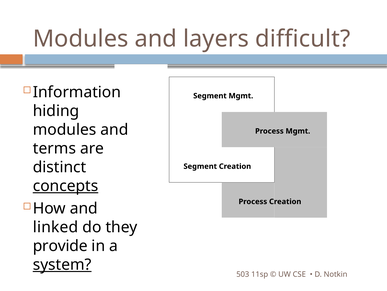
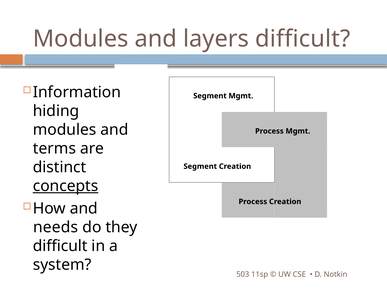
linked: linked -> needs (56, 227)
provide: provide -> difficult (60, 245)
system underline: present -> none (62, 264)
